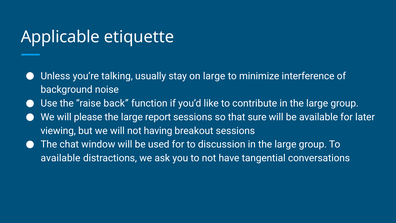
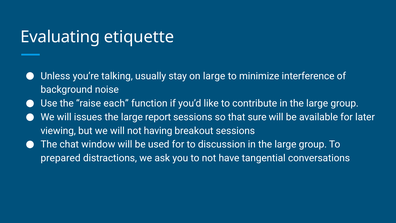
Applicable: Applicable -> Evaluating (60, 37)
back: back -> each (116, 103)
please: please -> issues (88, 117)
available: available -> prepared (61, 158)
